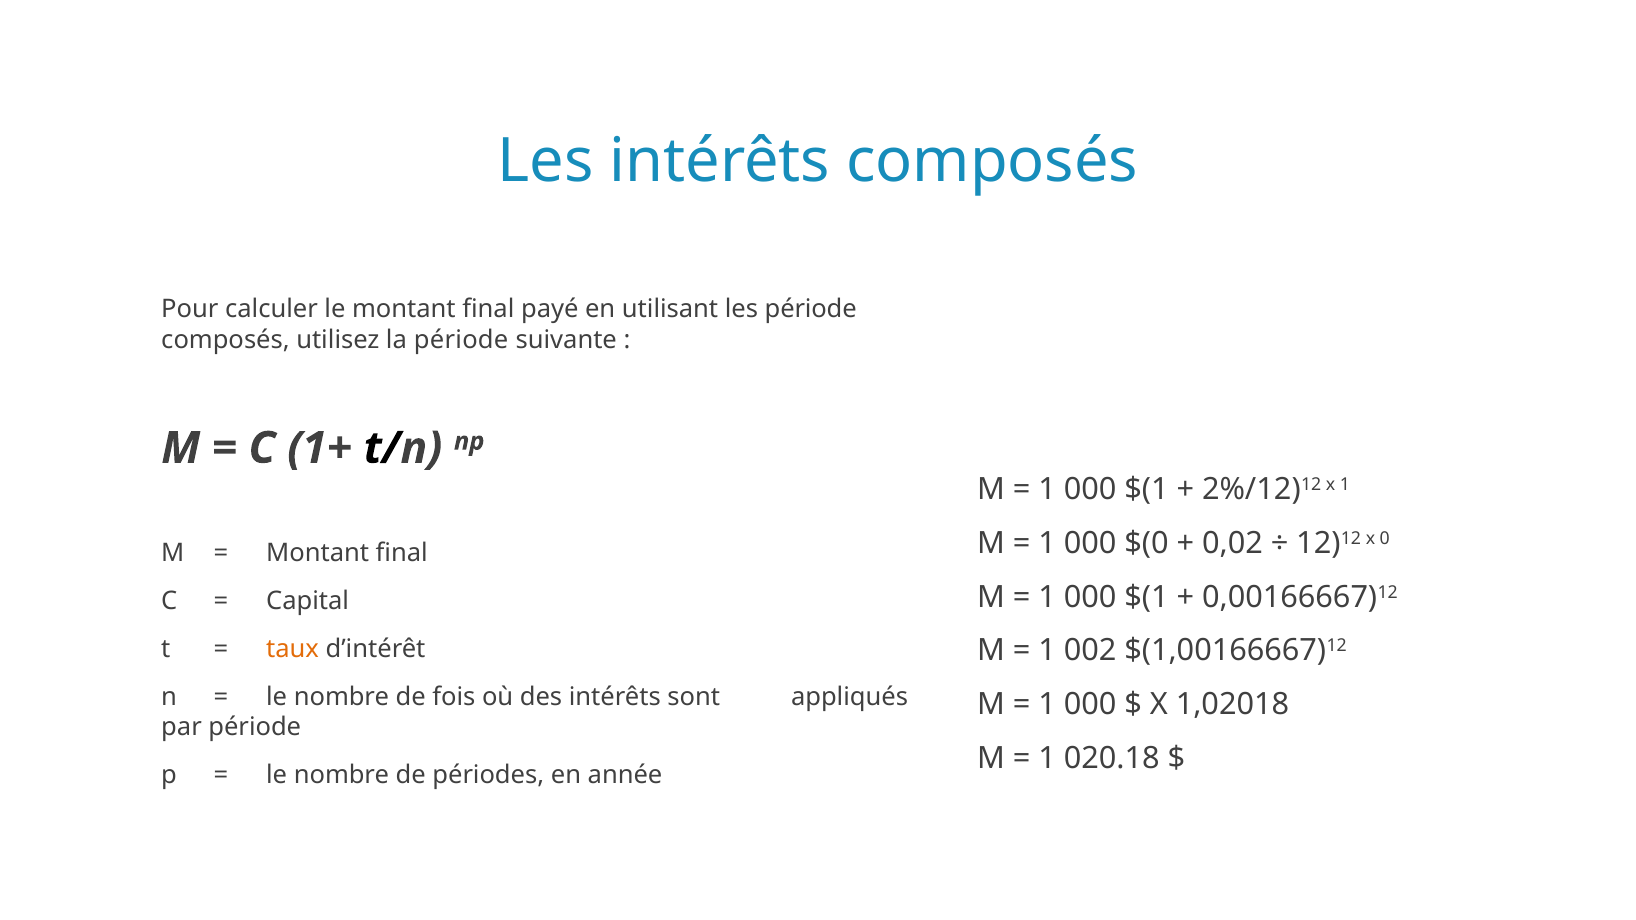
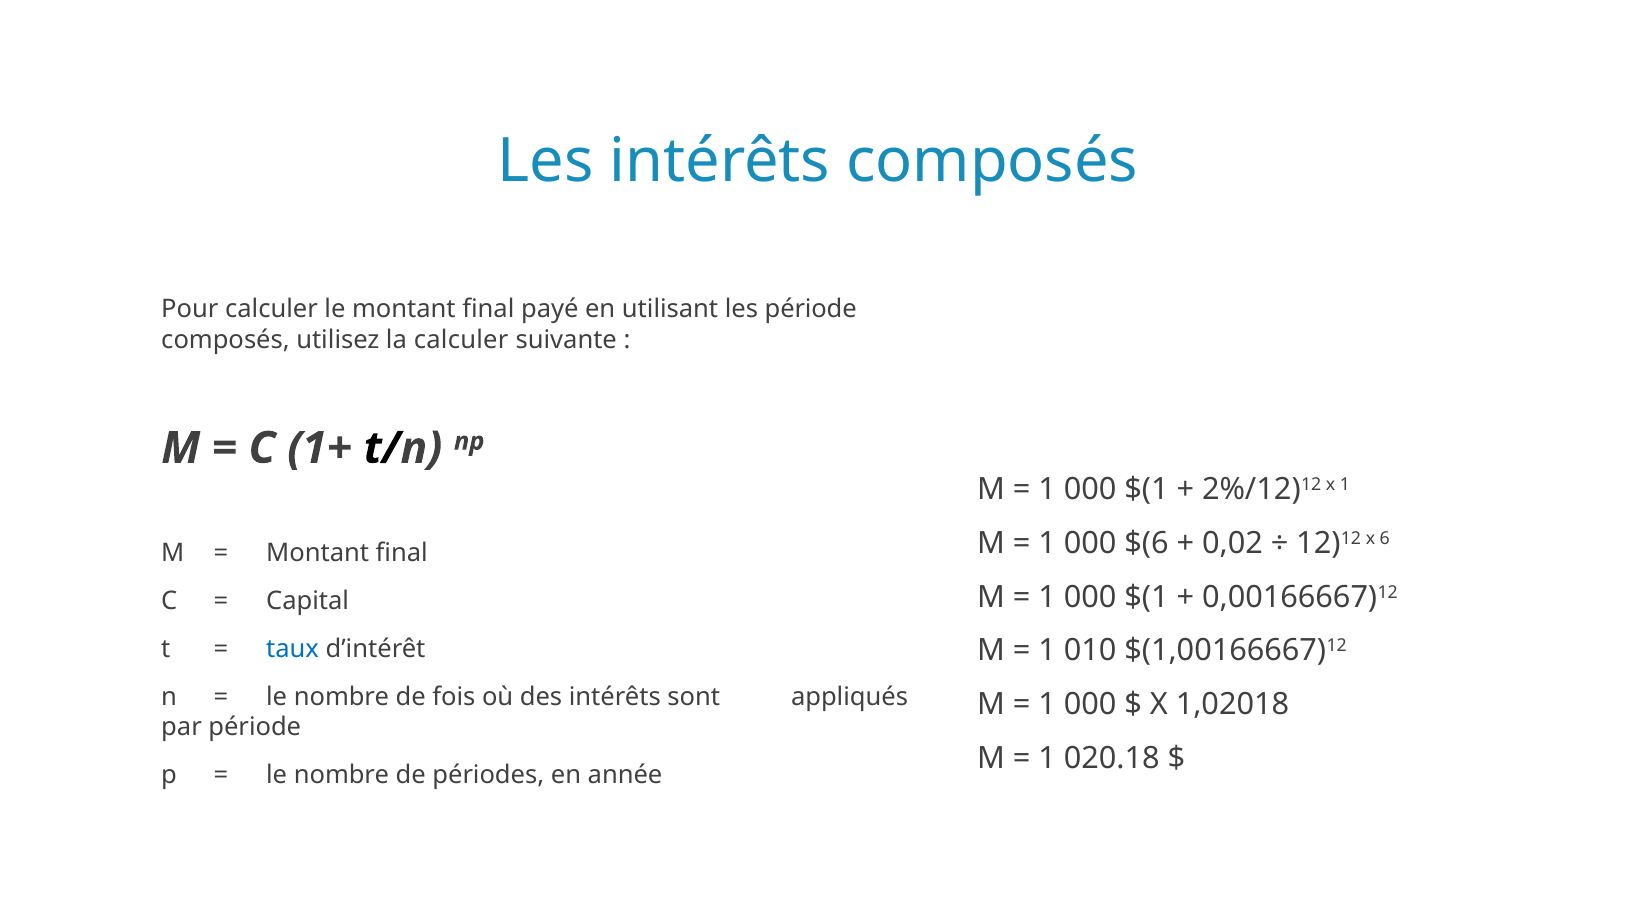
la période: période -> calculer (461, 340)
$(0: $(0 -> $(6 (1147, 543)
0: 0 -> 6 (1385, 538)
taux colour: orange -> blue (293, 649)
002: 002 -> 010 (1090, 651)
